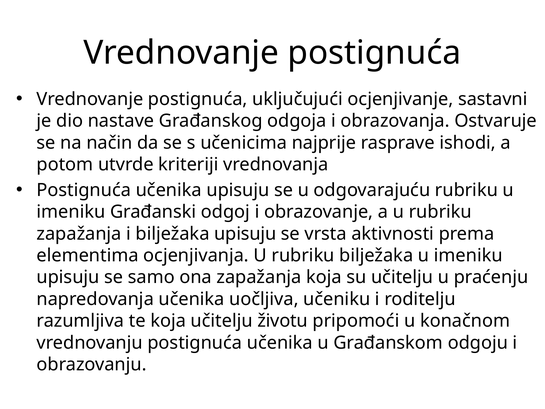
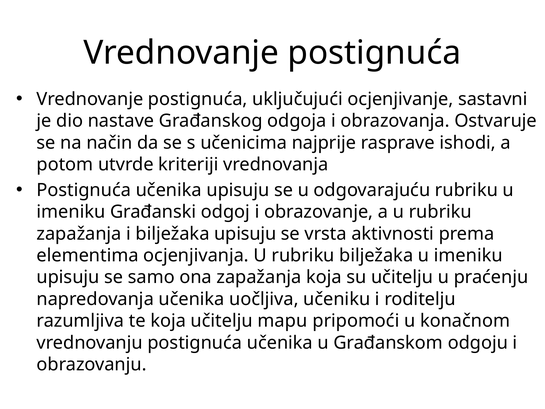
životu: životu -> mapu (282, 321)
